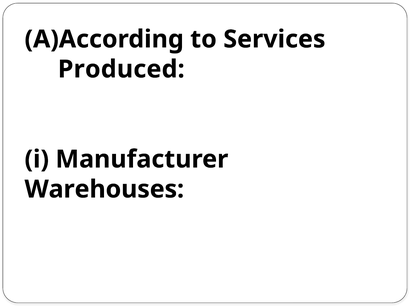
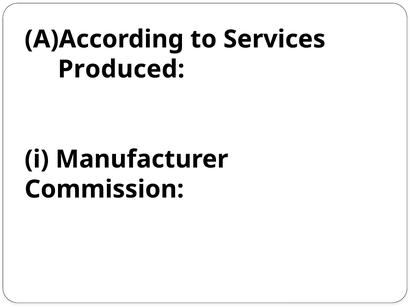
Warehouses: Warehouses -> Commission (104, 190)
